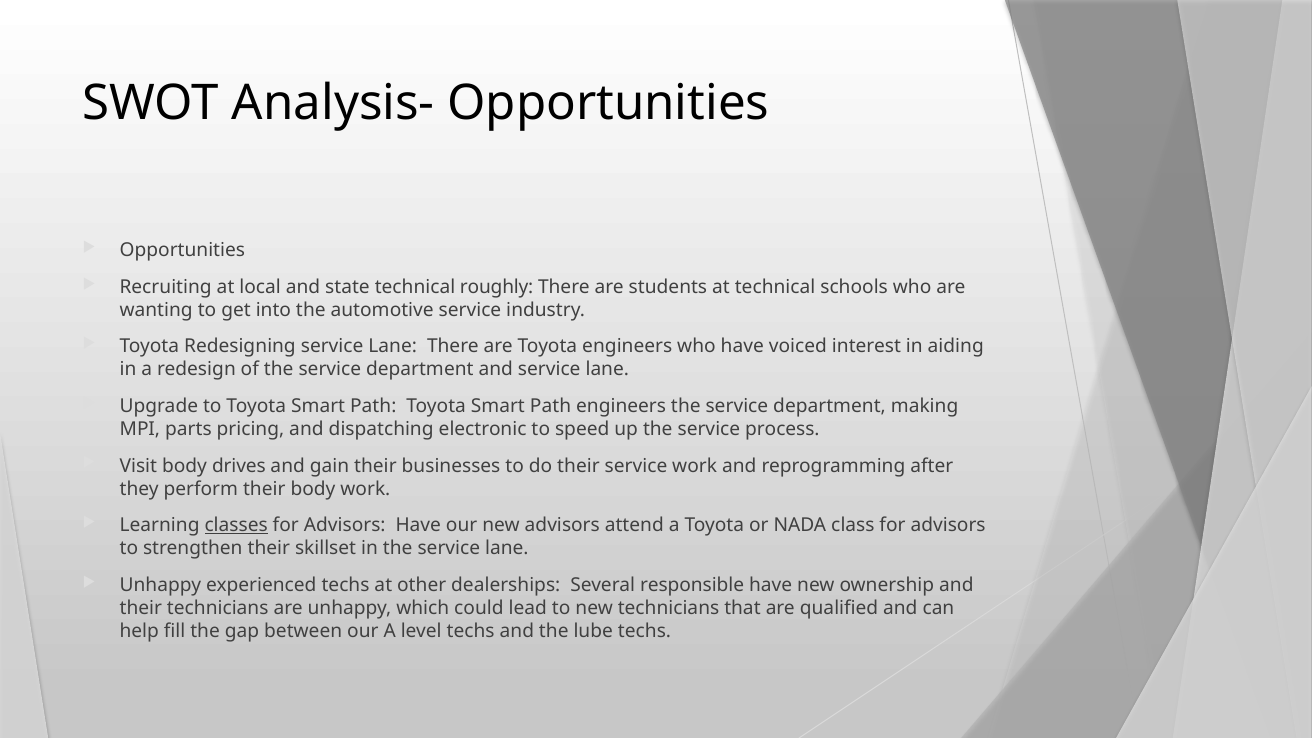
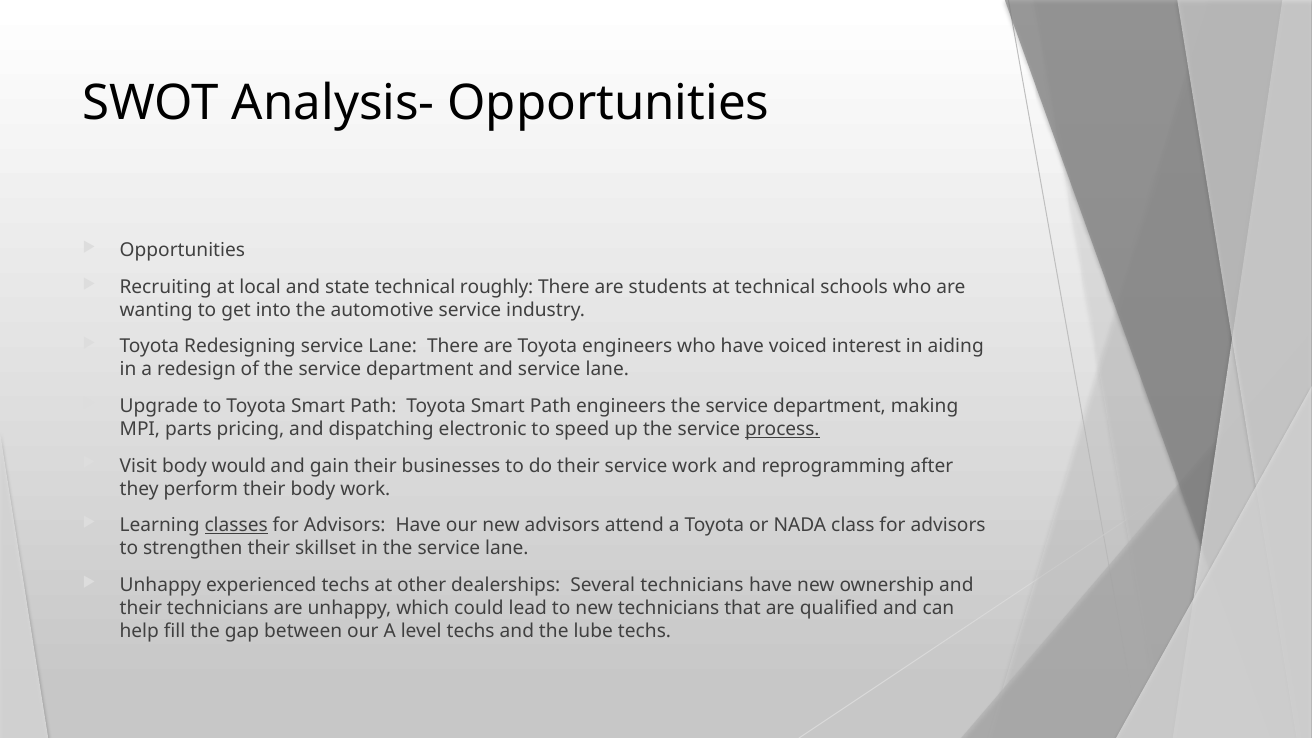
process underline: none -> present (782, 429)
drives: drives -> would (239, 466)
Several responsible: responsible -> technicians (692, 585)
